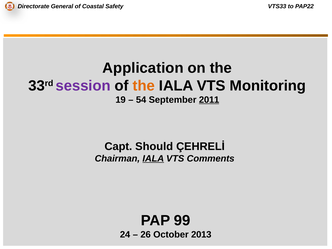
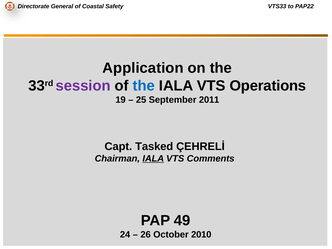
the colour: orange -> blue (144, 86)
Monitoring: Monitoring -> Operations (268, 86)
54: 54 -> 25 (141, 100)
2011 underline: present -> none (209, 100)
Should: Should -> Tasked (154, 147)
99: 99 -> 49 (182, 221)
2013: 2013 -> 2010 (201, 235)
